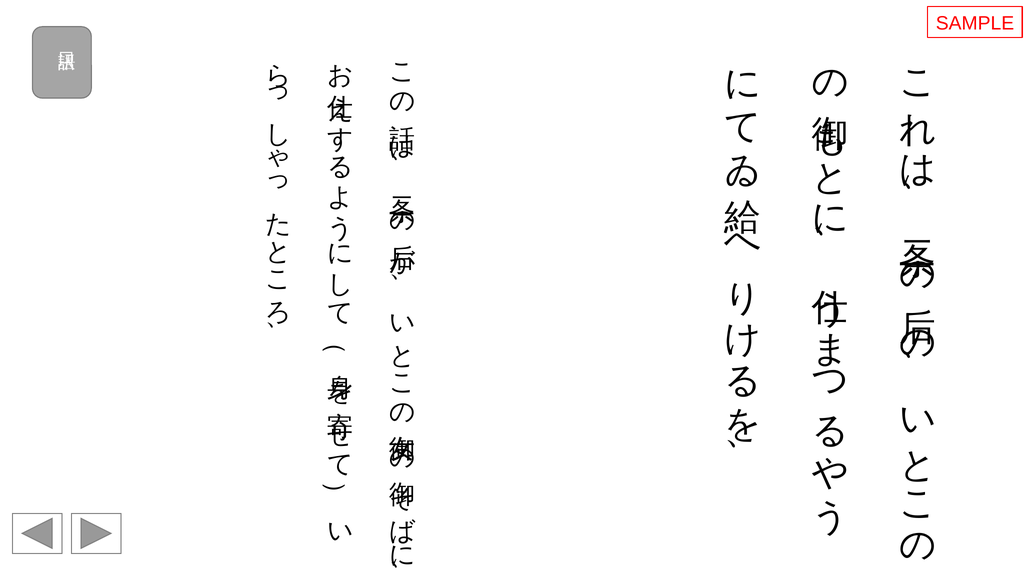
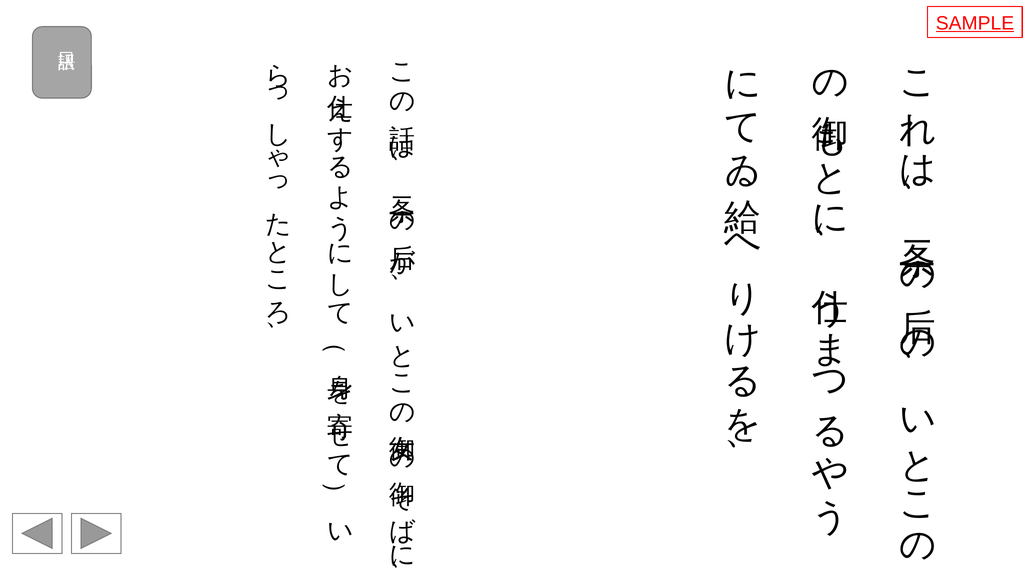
SAMPLE underline: none -> present (975, 23)
